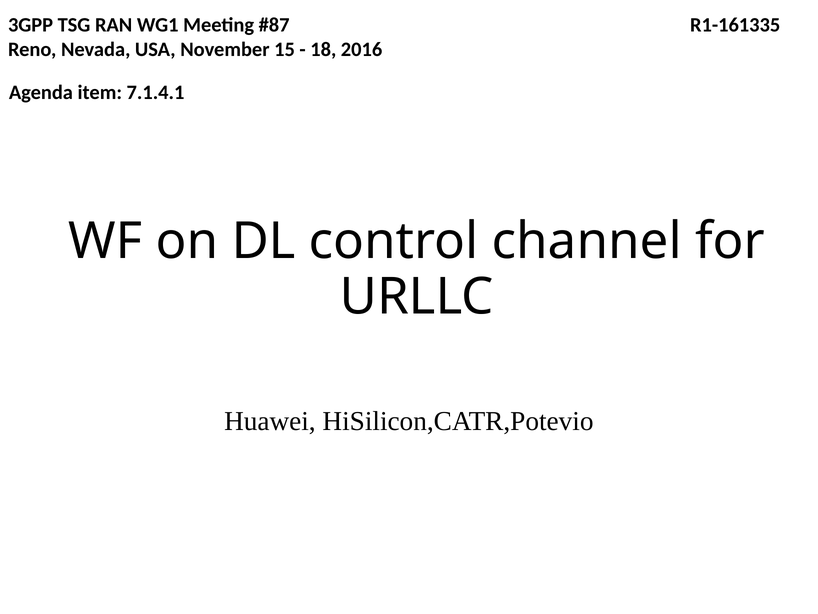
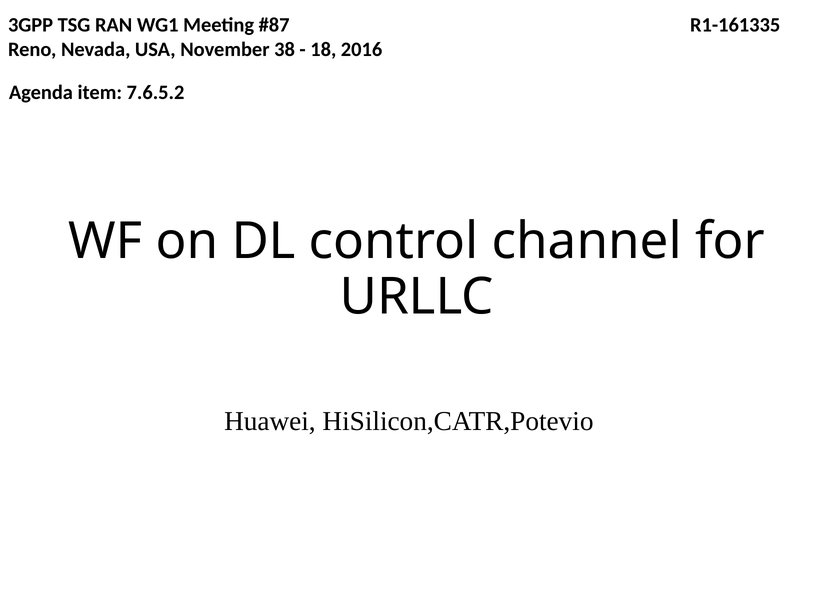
15: 15 -> 38 (285, 49)
7.1.4.1: 7.1.4.1 -> 7.6.5.2 (155, 93)
